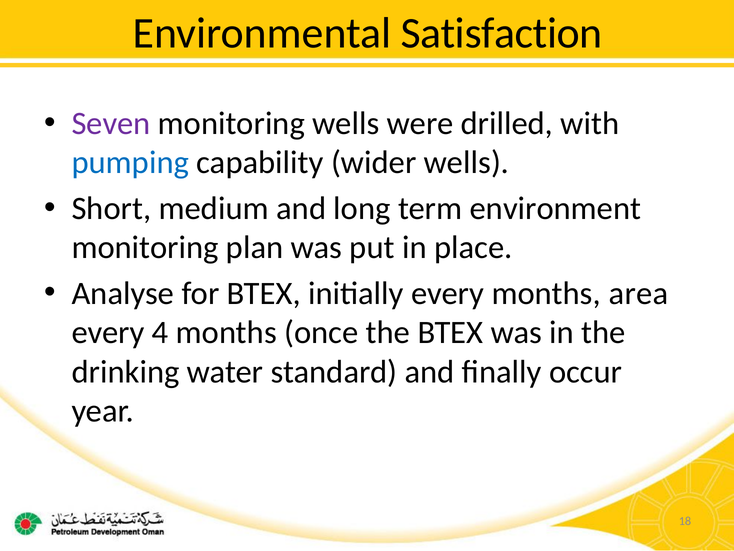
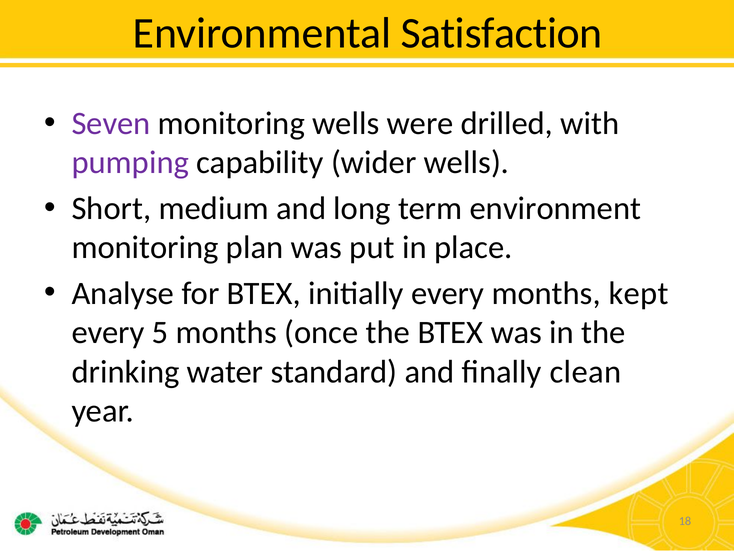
pumping colour: blue -> purple (130, 163)
area: area -> kept (639, 293)
4: 4 -> 5 (160, 332)
occur: occur -> clean (585, 371)
